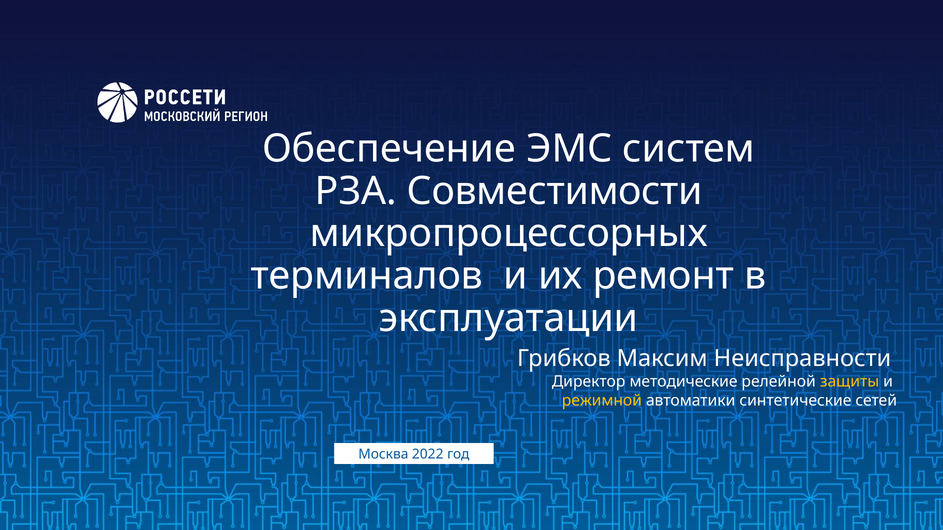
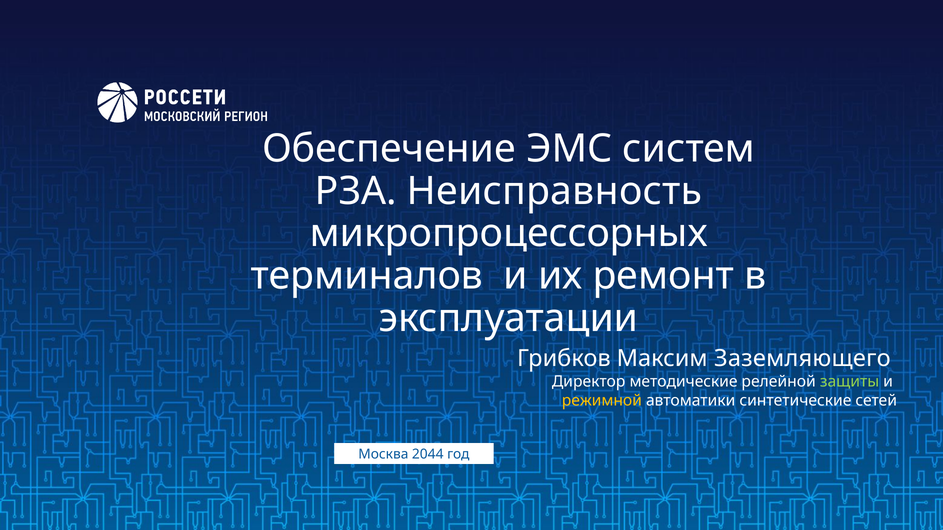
Совместимости: Совместимости -> Неисправность (555, 191)
Неисправности: Неисправности -> Заземляющего (802, 359)
защиты colour: yellow -> light green (850, 382)
2022: 2022 -> 2044 (428, 455)
